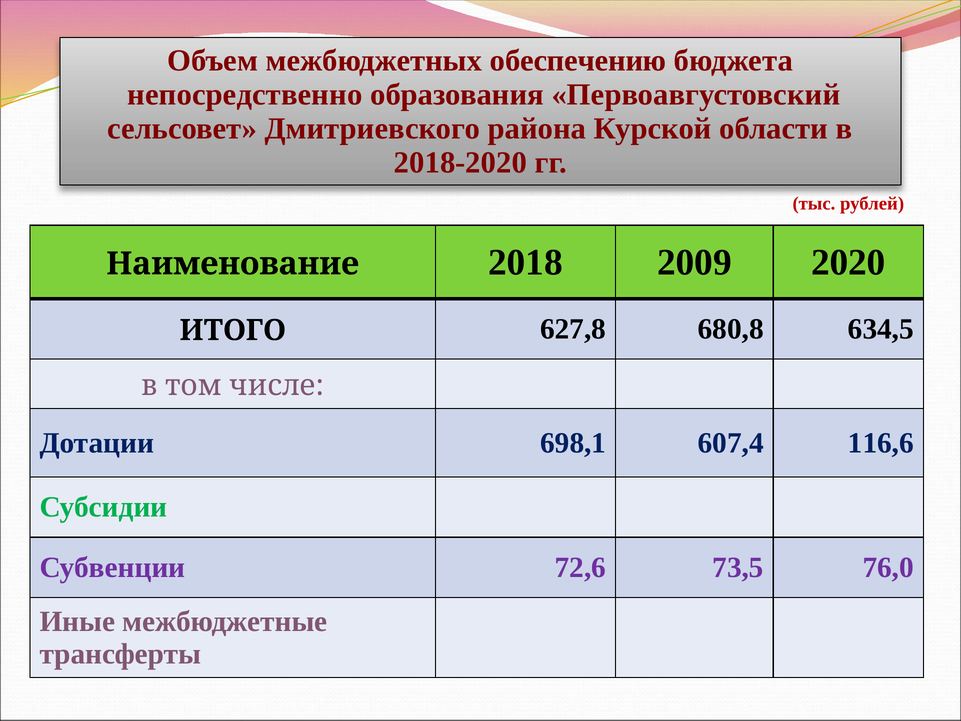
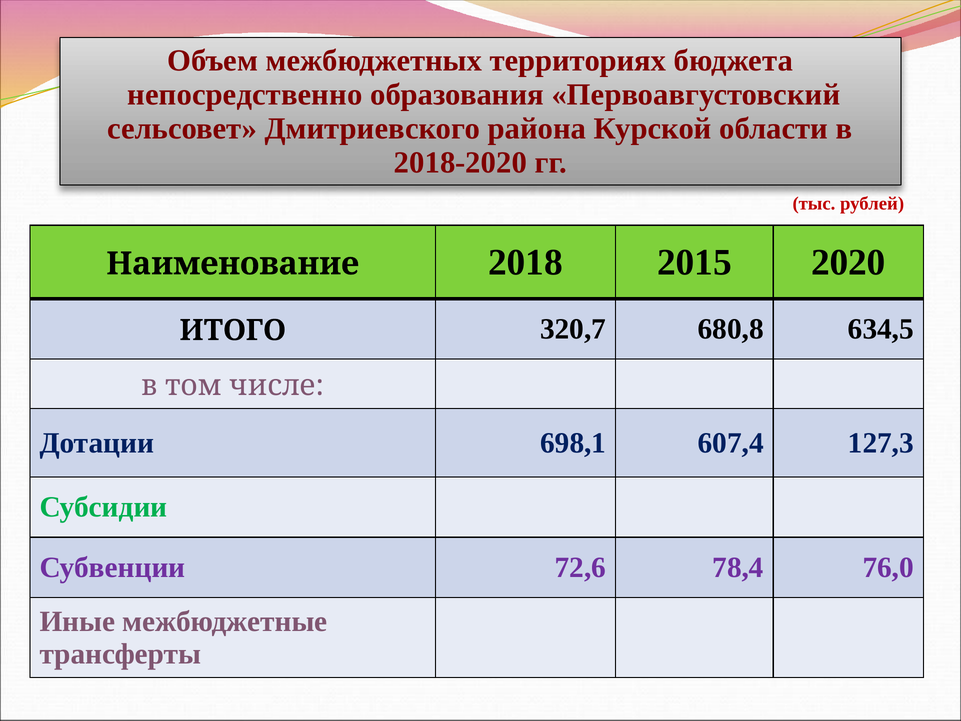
обеспечению: обеспечению -> территориях (578, 60)
2009: 2009 -> 2015 (694, 262)
627,8: 627,8 -> 320,7 (573, 329)
116,6: 116,6 -> 127,3 (881, 443)
73,5: 73,5 -> 78,4 (738, 567)
